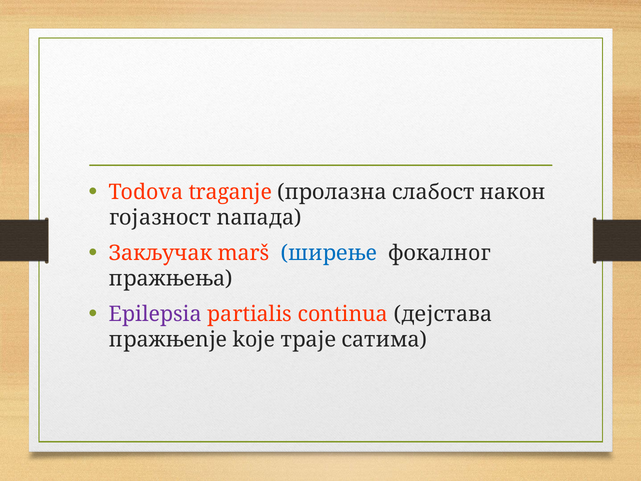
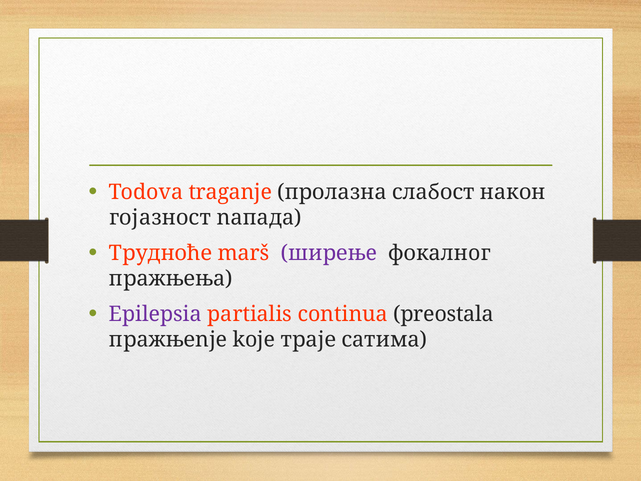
Закључак: Закључак -> Трудноће (161, 253)
ширењe colour: blue -> purple (329, 253)
дејстава: дејстава -> preostala (444, 314)
